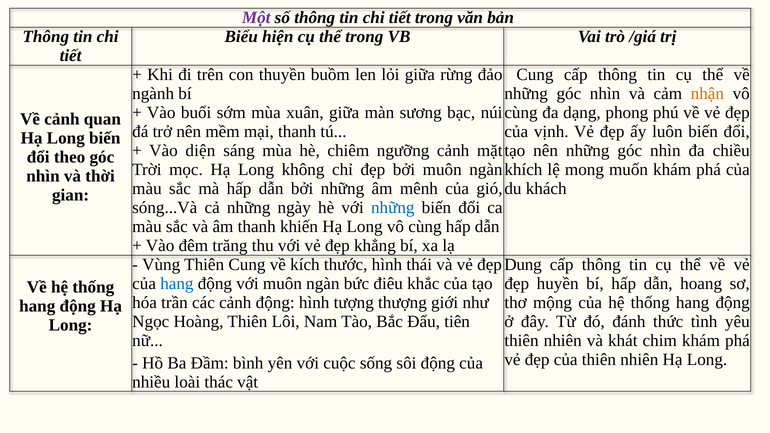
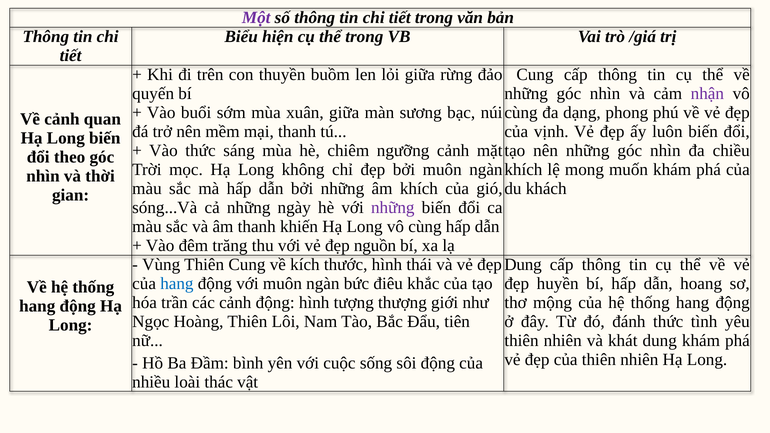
ngành: ngành -> quyến (153, 94)
nhận colour: orange -> purple (707, 94)
Vào diện: diện -> thức (200, 151)
âm mênh: mênh -> khích (419, 189)
những colour: blue -> purple (393, 208)
khẳng: khẳng -> nguồn (375, 246)
khát chim: chim -> dung (660, 341)
